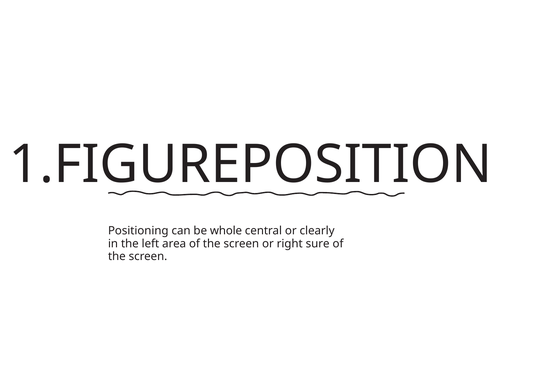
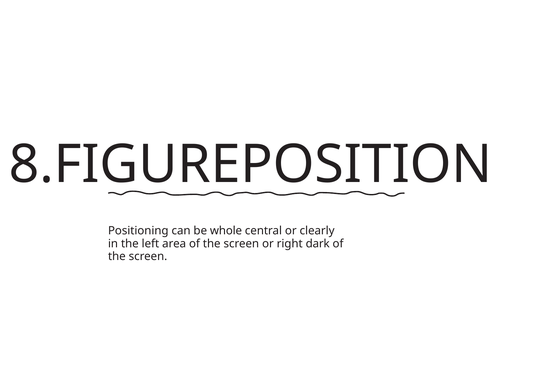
1.FIGUREPOSITION: 1.FIGUREPOSITION -> 8.FIGUREPOSITION (251, 164)
sure: sure -> dark (318, 243)
